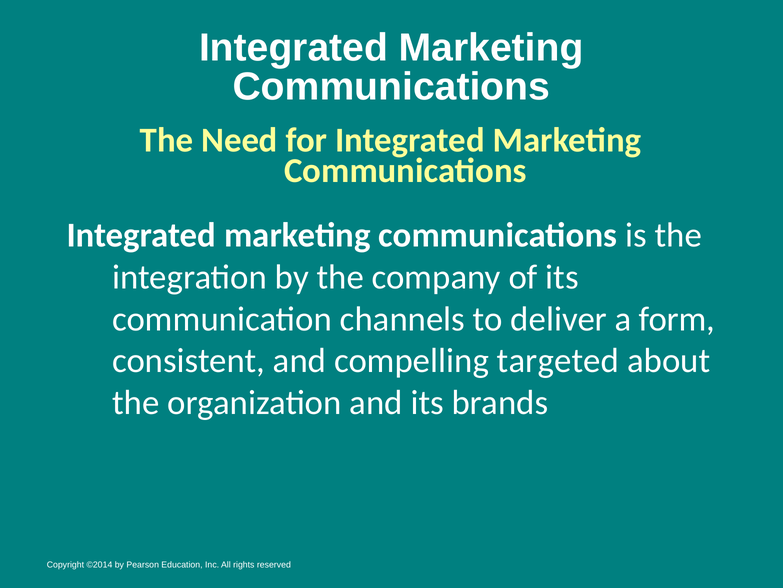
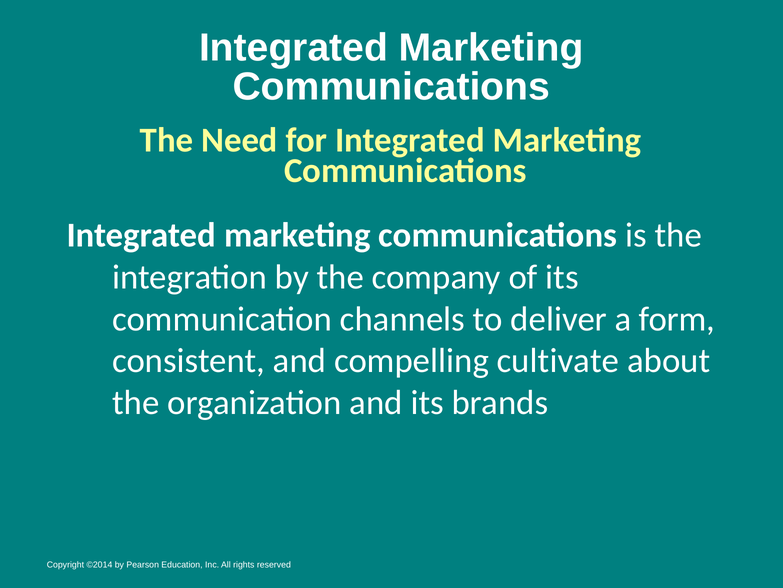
targeted: targeted -> cultivate (558, 360)
